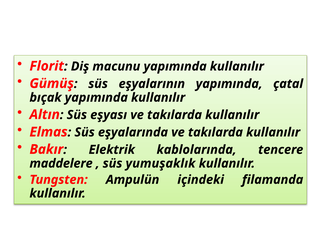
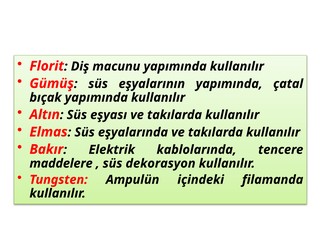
yumuşaklık: yumuşaklık -> dekorasyon (161, 163)
